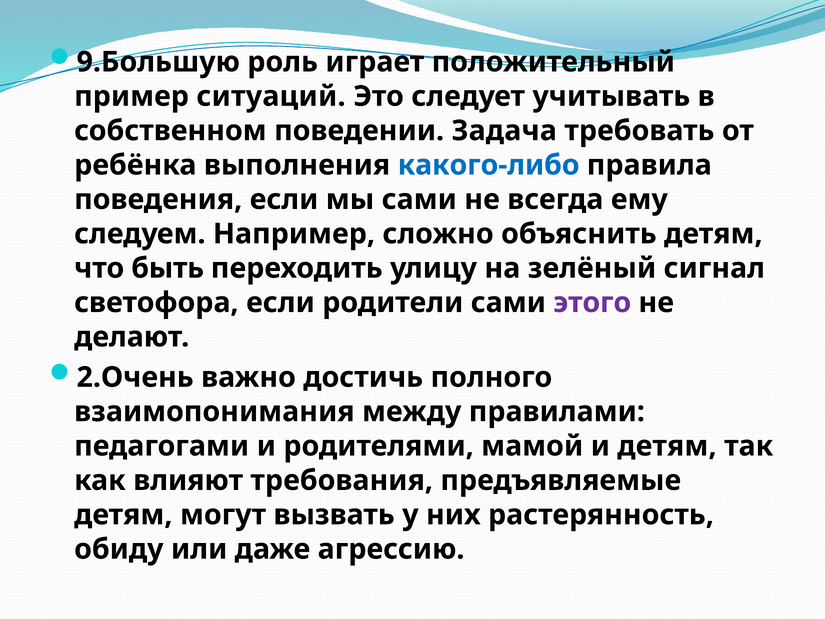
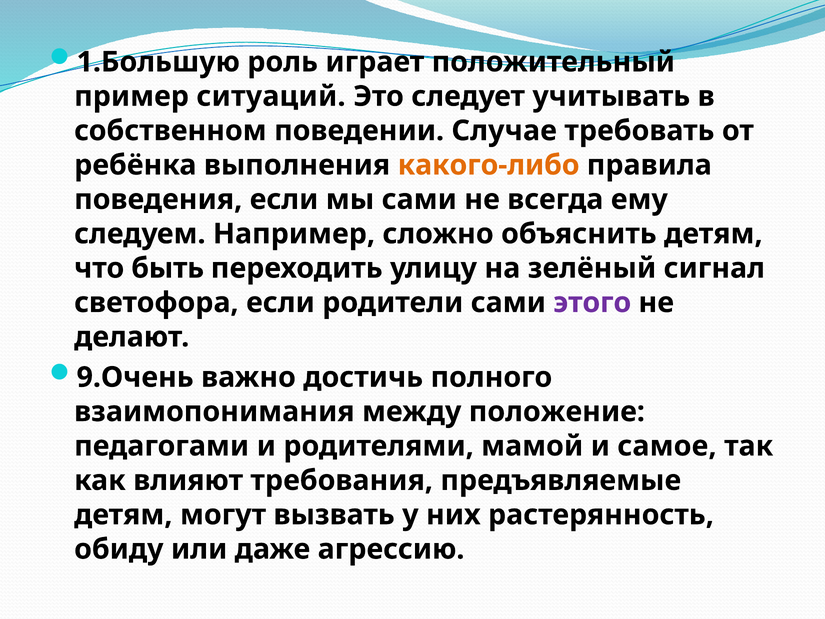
9.Большую: 9.Большую -> 1.Большую (158, 62)
Задача: Задача -> Случае (504, 131)
какого-либо colour: blue -> orange (489, 165)
2.Очень: 2.Очень -> 9.Очень (135, 377)
правилами: правилами -> положение (557, 412)
и детям: детям -> самое (667, 446)
